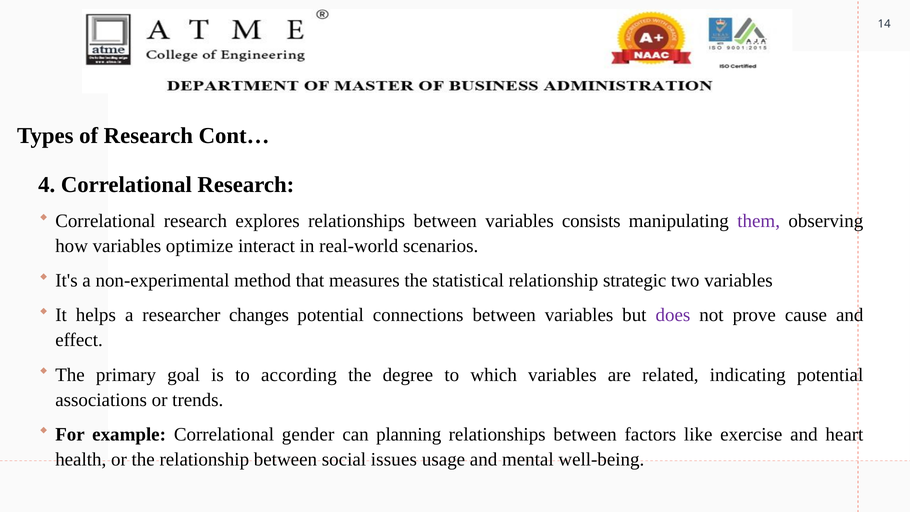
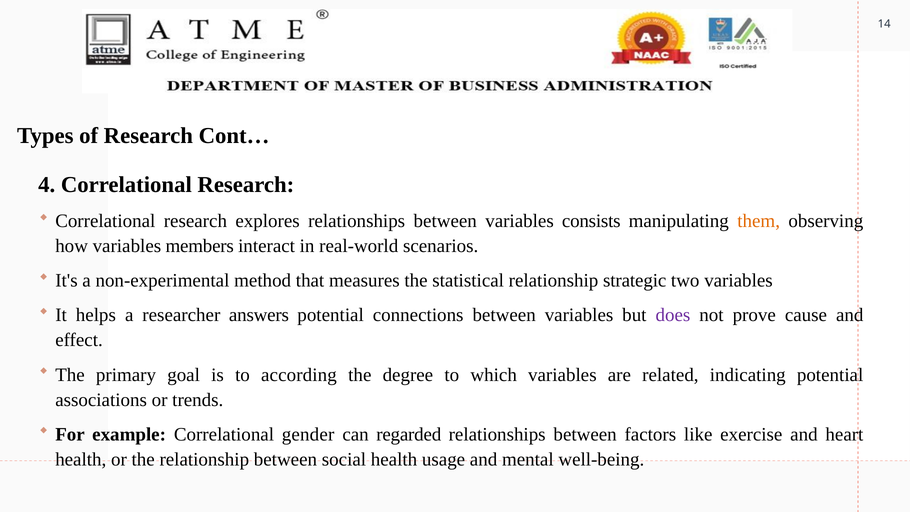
them colour: purple -> orange (759, 221)
optimize: optimize -> members (200, 246)
changes: changes -> answers (259, 315)
planning: planning -> regarded (409, 434)
social issues: issues -> health (394, 459)
